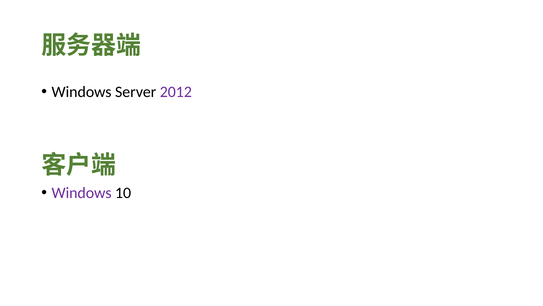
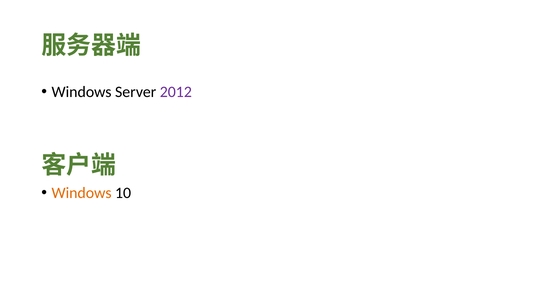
Windows colour: purple -> orange (82, 193)
